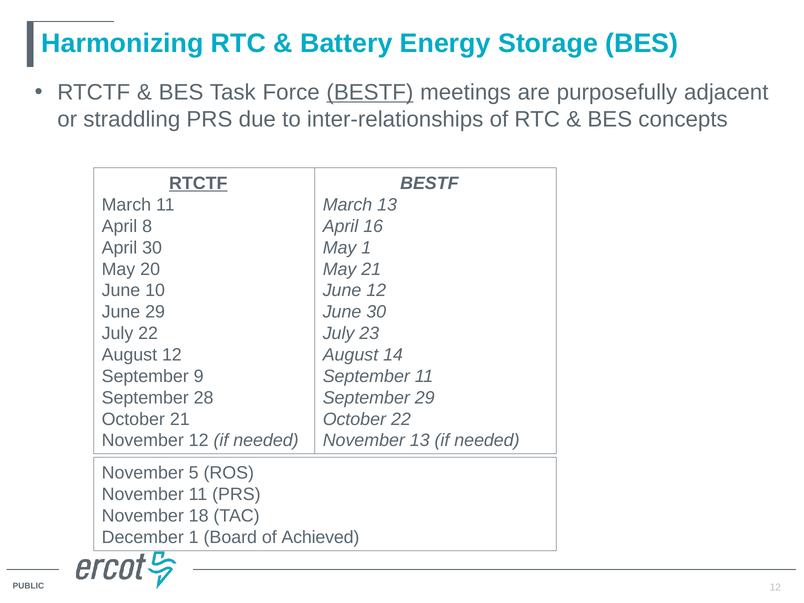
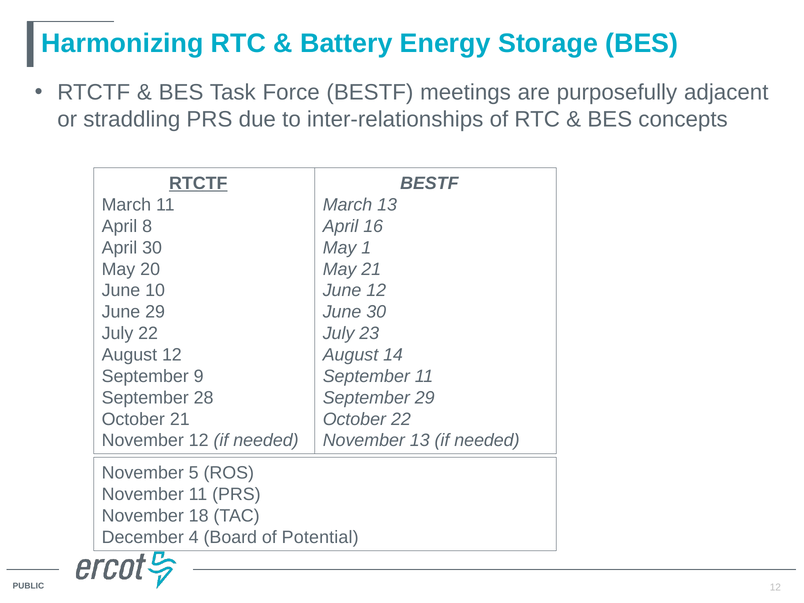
BESTF underline: present -> none (370, 92)
December 1: 1 -> 4 (194, 537)
Achieved: Achieved -> Potential (320, 537)
